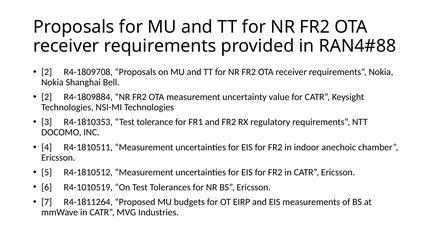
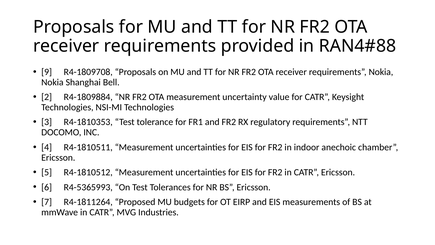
2: 2 -> 9 (47, 72)
R4-1010519: R4-1010519 -> R4-5365993 (88, 187)
